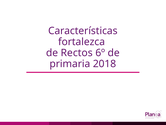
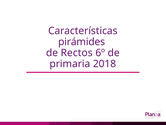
fortalezca: fortalezca -> pirámides (82, 42)
